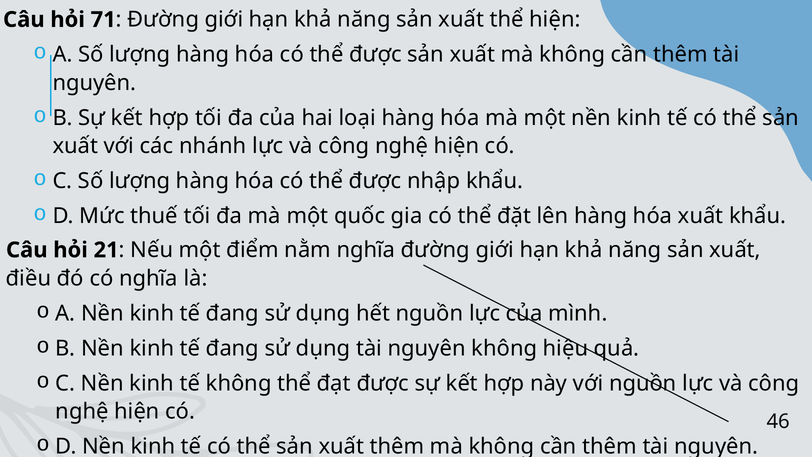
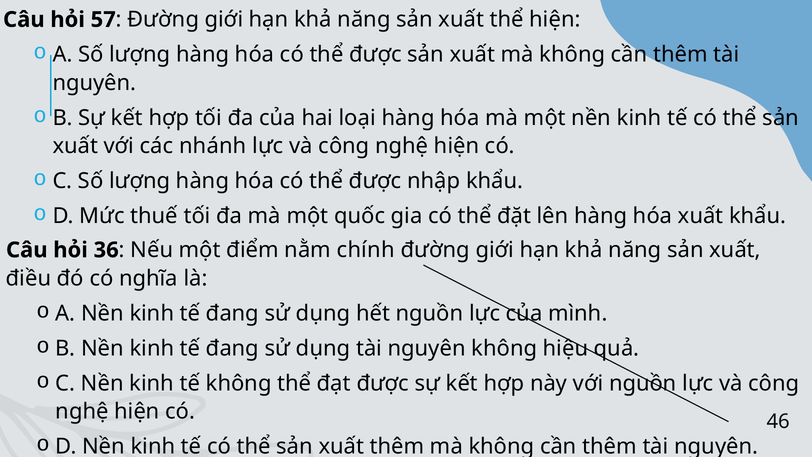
71: 71 -> 57 (103, 20)
21: 21 -> 36 (106, 250)
nằm nghĩa: nghĩa -> chính (366, 250)
